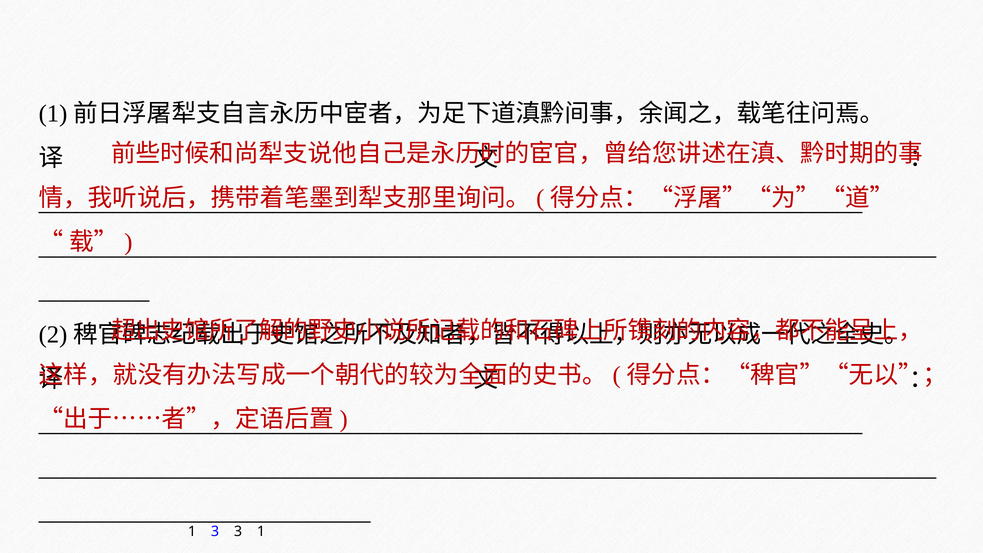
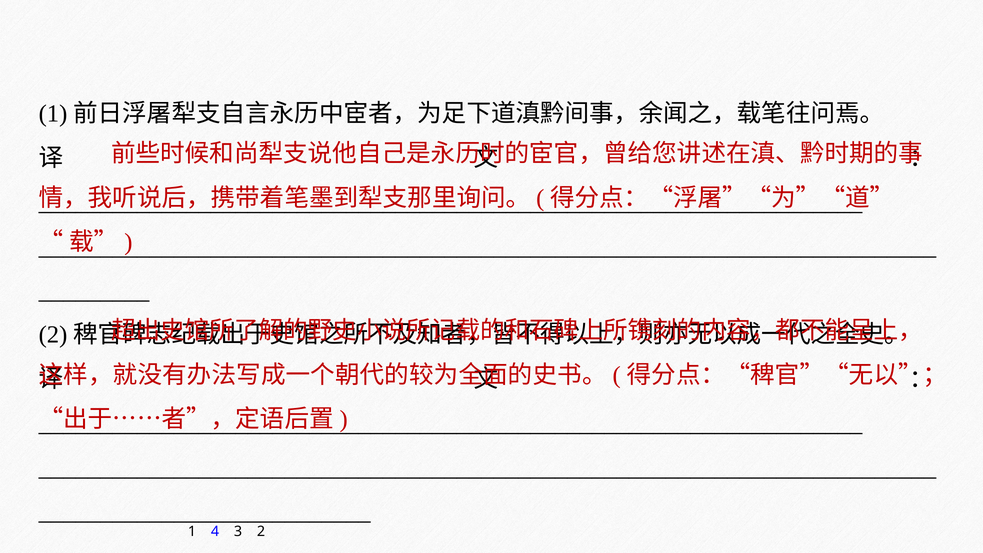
1 3: 3 -> 4 (215, 532)
3 1: 1 -> 2 (261, 532)
